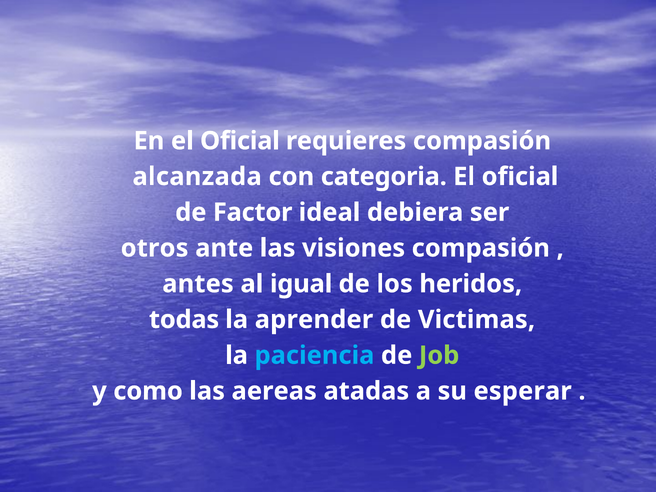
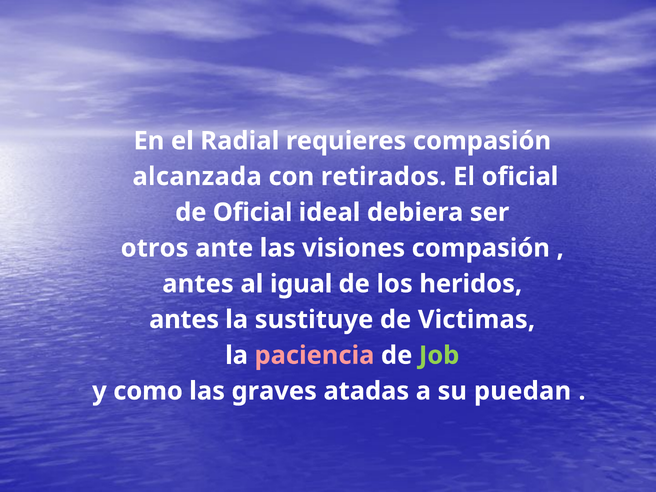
En el Oficial: Oficial -> Radial (240, 141)
categoria: categoria -> retirados (384, 177)
de Factor: Factor -> Oficial (253, 212)
todas: todas -> antes (184, 320)
aprender: aprender -> sustituye (314, 320)
paciencia colour: light blue -> pink (314, 355)
aereas: aereas -> graves (274, 391)
esperar: esperar -> puedan (523, 391)
